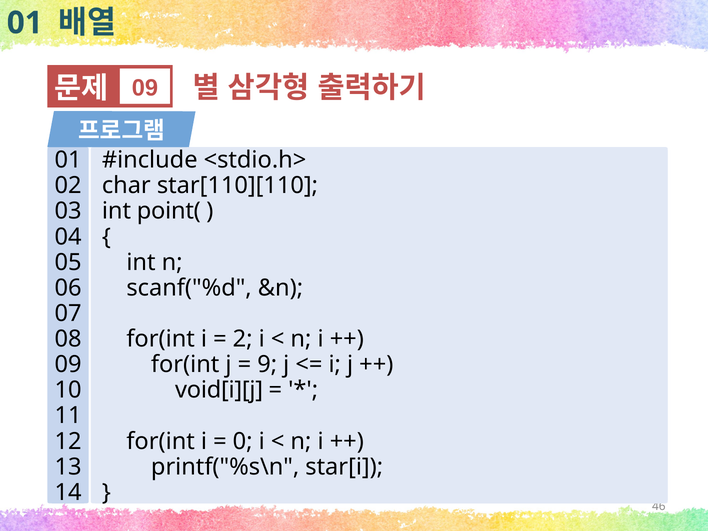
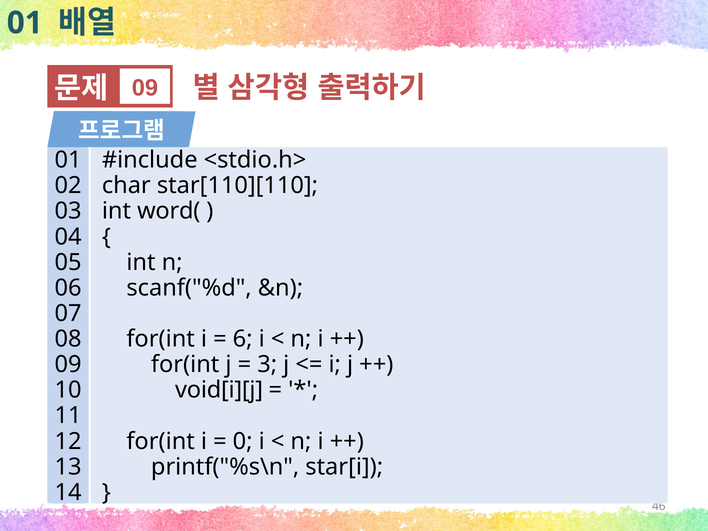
point(: point( -> word( (169, 211)
2: 2 -> 6 (243, 339)
9: 9 -> 3 (267, 365)
